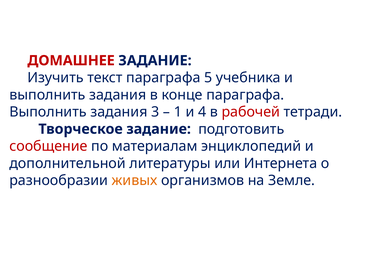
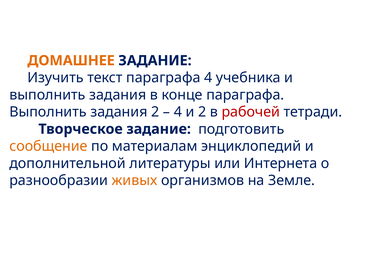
ДОМАШНЕЕ colour: red -> orange (71, 60)
параграфа 5: 5 -> 4 (208, 78)
задания 3: 3 -> 2 (155, 112)
1: 1 -> 4 (178, 112)
и 4: 4 -> 2 (202, 112)
сообщение colour: red -> orange (48, 146)
